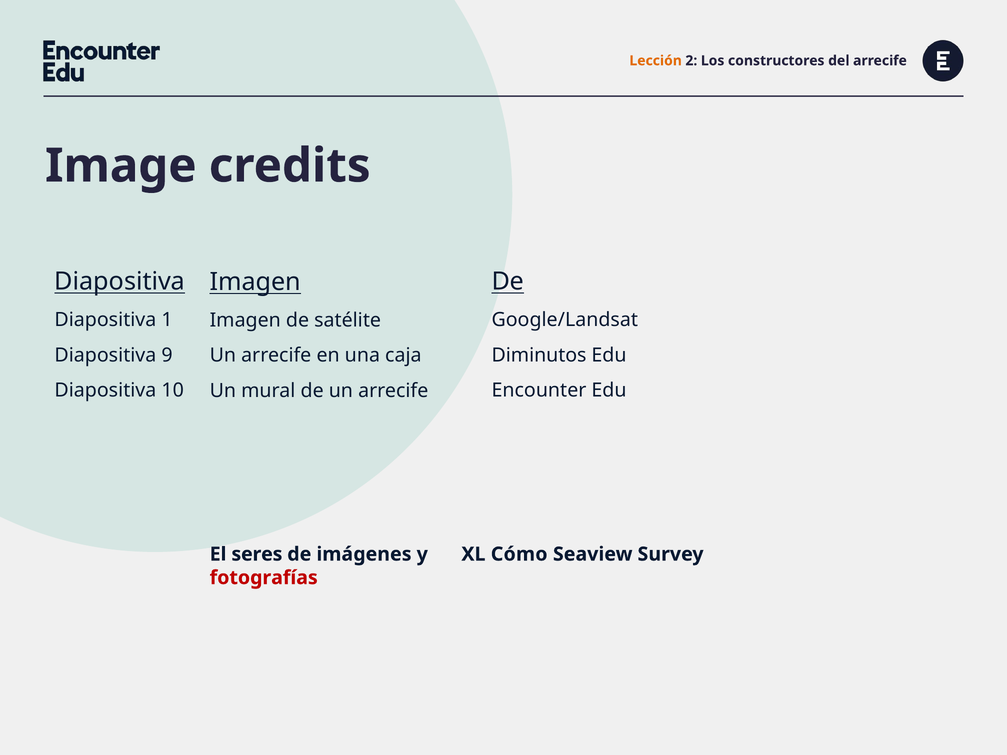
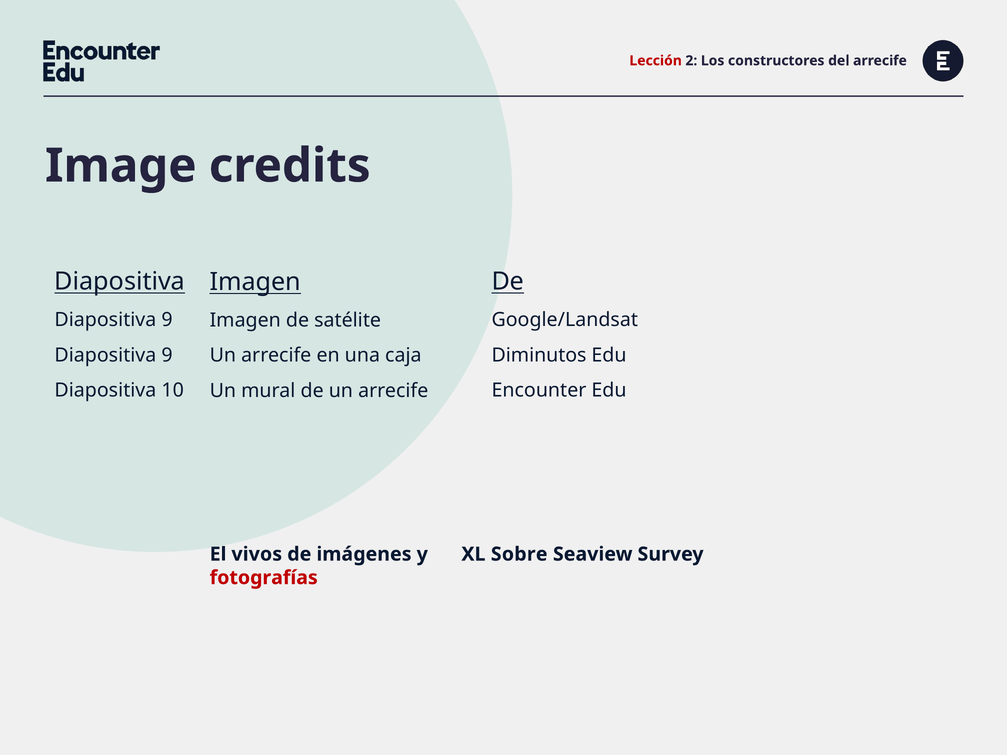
Lección colour: orange -> red (656, 61)
1: 1 -> 9 (167, 320)
seres: seres -> vivos (257, 554)
Cómo: Cómo -> Sobre (519, 554)
